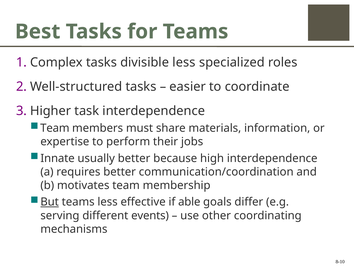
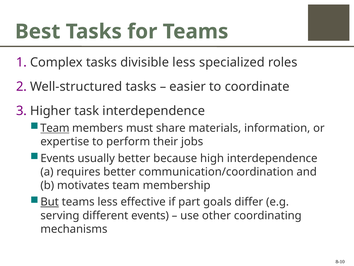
Team underline: none -> present (55, 128)
Innate: Innate -> Events (58, 158)
able: able -> part (189, 202)
